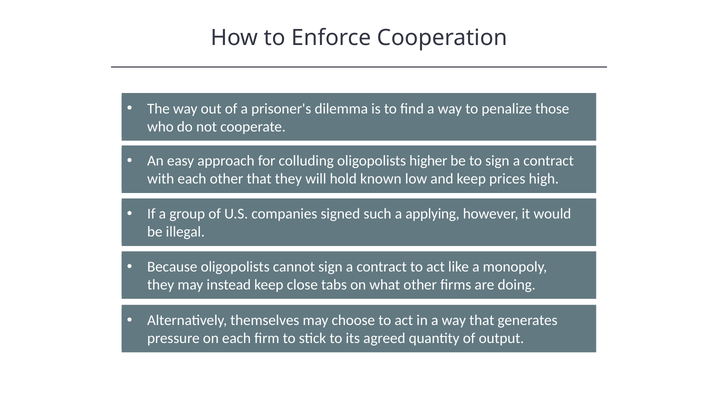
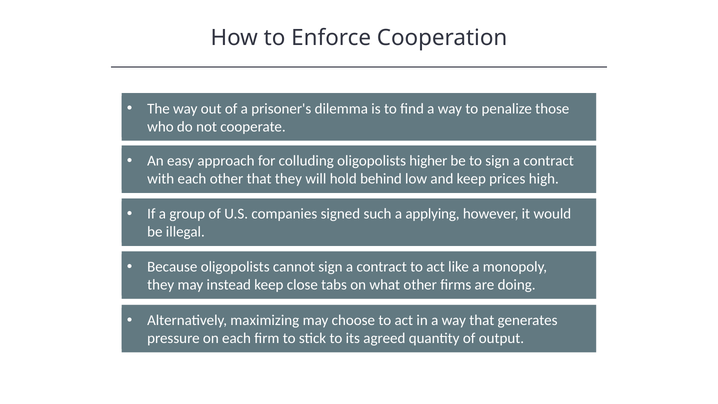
known: known -> behind (381, 179)
themselves: themselves -> maximizing (265, 320)
